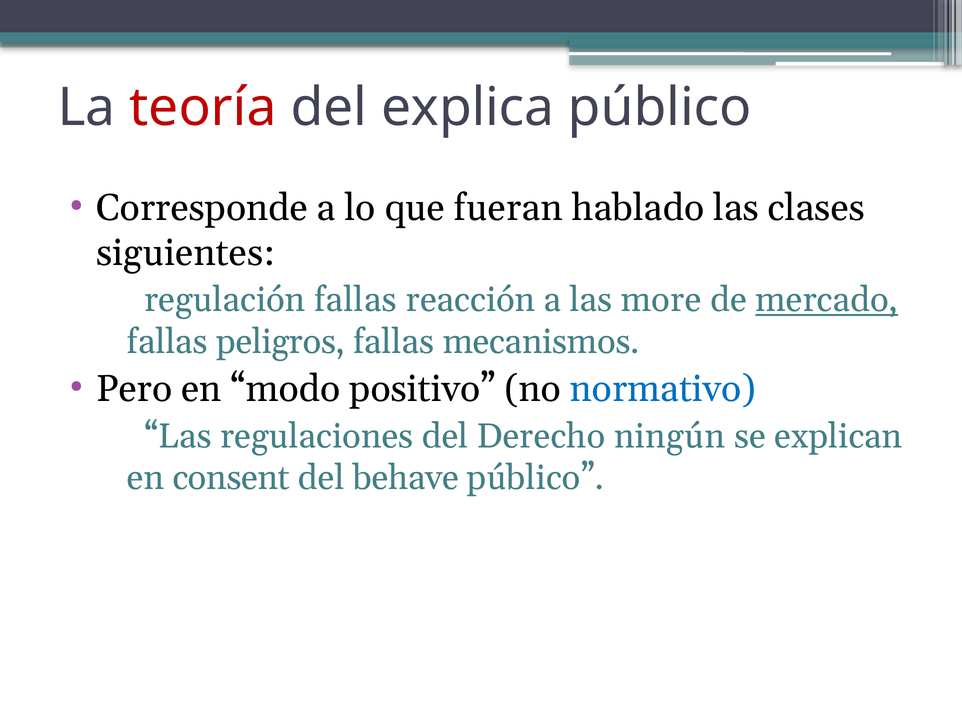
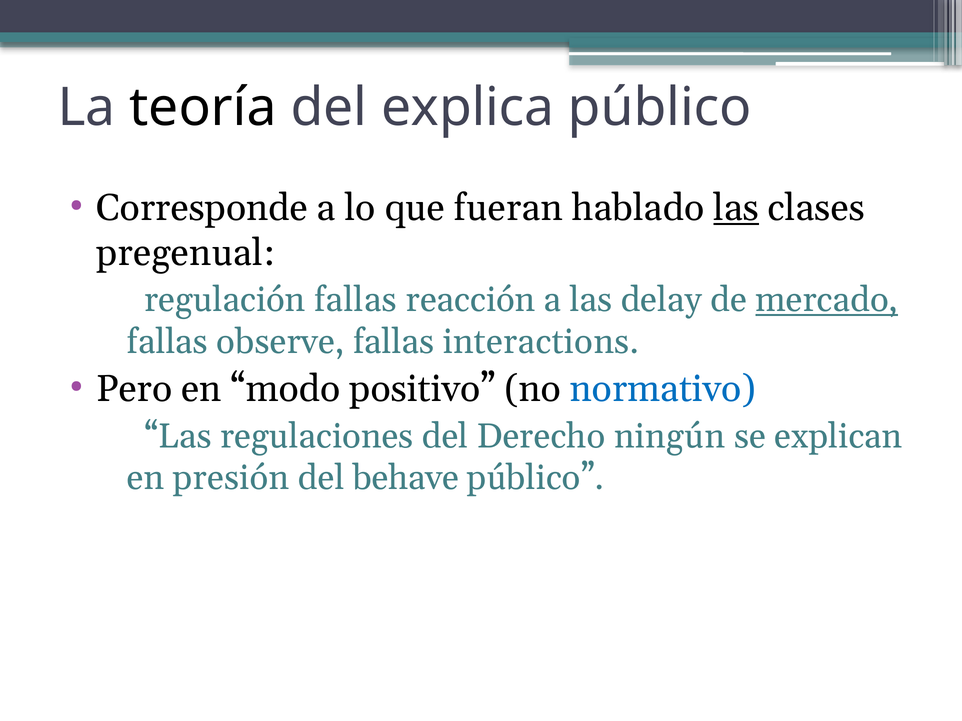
teoría colour: red -> black (203, 108)
las underline: none -> present (736, 208)
siguientes: siguientes -> pregenual (186, 253)
more: more -> delay (661, 300)
peligros: peligros -> observe (280, 342)
mecanismos: mecanismos -> interactions (541, 342)
consent: consent -> presión (231, 478)
